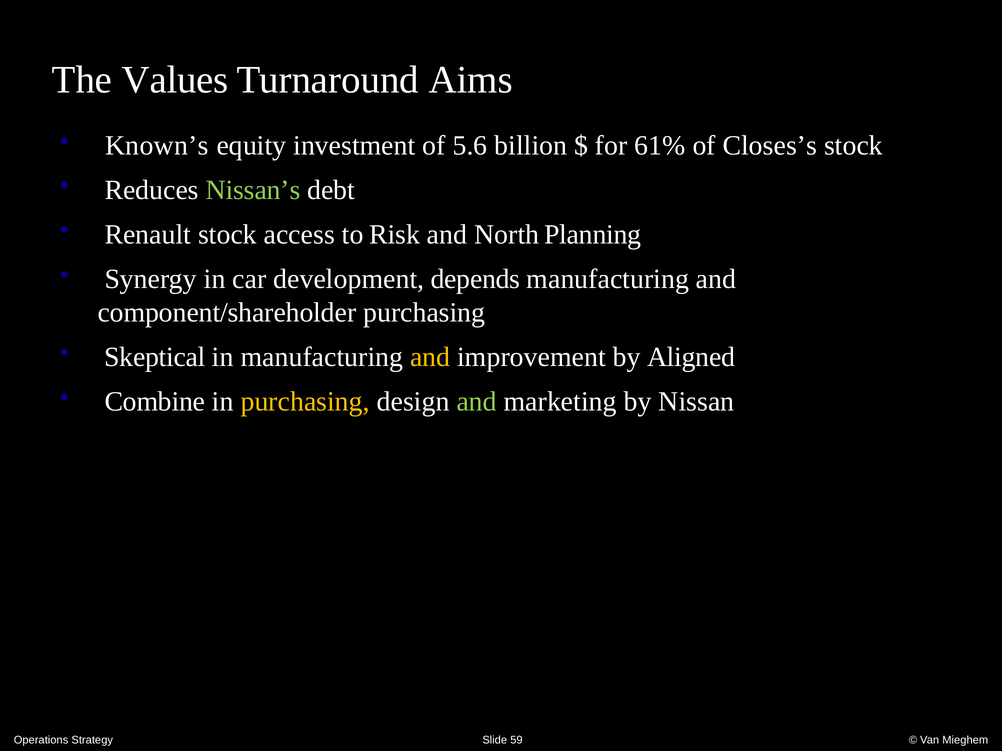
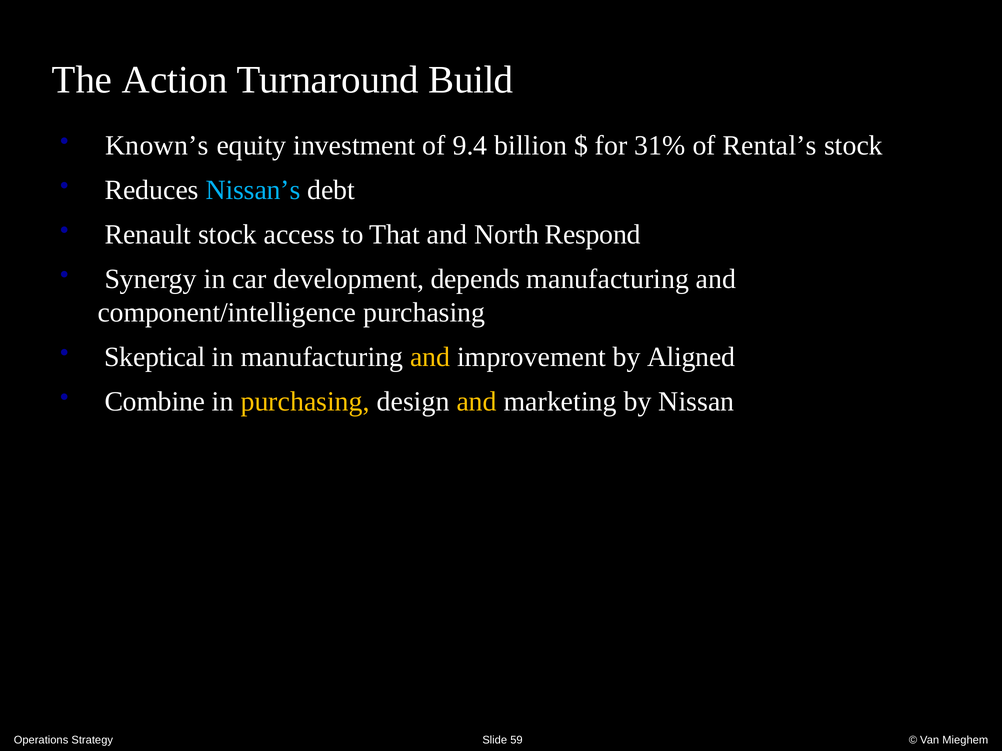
Values: Values -> Action (175, 80)
Aims: Aims -> Build (471, 80)
5.6: 5.6 -> 9.4 (470, 146)
61%: 61% -> 31% (660, 146)
Closes’s: Closes’s -> Rental’s (770, 146)
Nissan’s colour: light green -> light blue (253, 190)
Risk: Risk -> That (395, 235)
Planning: Planning -> Respond (593, 235)
component/shareholder: component/shareholder -> component/intelligence (227, 313)
and colour: light green -> yellow (477, 402)
